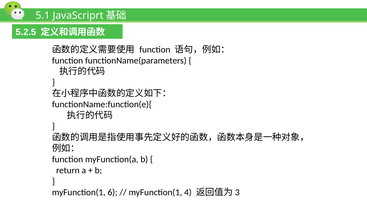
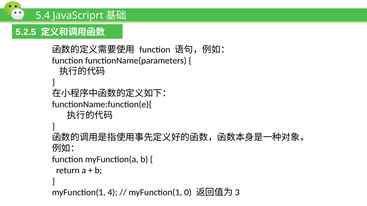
5.1: 5.1 -> 5.4 (43, 16)
6: 6 -> 4 (112, 193)
4: 4 -> 0 (188, 193)
